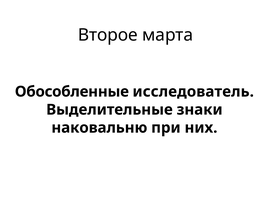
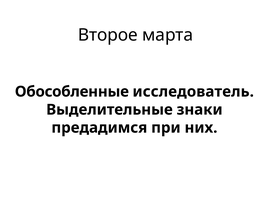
наковальню: наковальню -> предадимся (99, 128)
